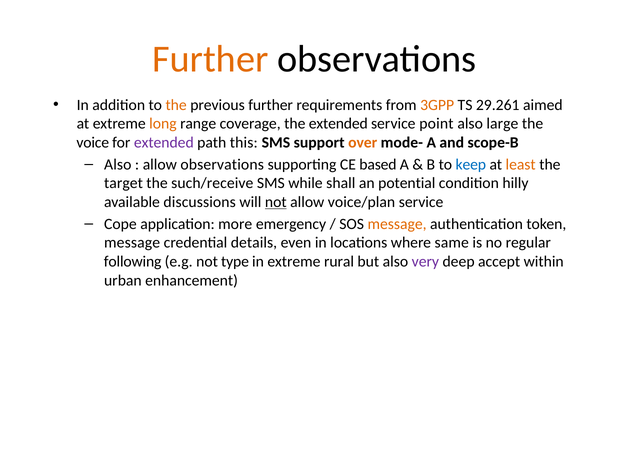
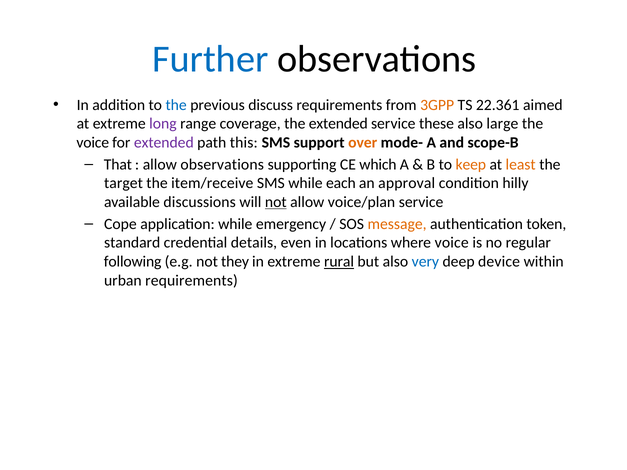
Further colour: orange -> blue (210, 59)
the colour: orange -> blue (176, 105)
previous further: further -> discuss (271, 105)
29.261: 29.261 -> 22.361 (498, 105)
long colour: orange -> purple (163, 124)
point: point -> these (437, 124)
Also: Also -> That (118, 165)
based: based -> which (378, 165)
keep colour: blue -> orange (471, 165)
such/receive: such/receive -> item/receive (212, 183)
shall: shall -> each (341, 183)
potential: potential -> approval (407, 183)
application more: more -> while (235, 224)
message: message -> standard (132, 243)
where same: same -> voice (452, 243)
type: type -> they (235, 262)
rural underline: none -> present (339, 262)
very colour: purple -> blue (425, 262)
accept: accept -> device (499, 262)
urban enhancement: enhancement -> requirements (191, 281)
